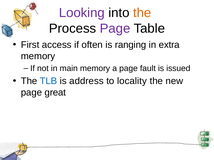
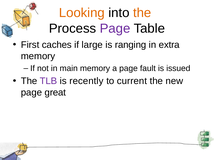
Looking colour: purple -> orange (82, 13)
access: access -> caches (57, 45)
often: often -> large (92, 45)
TLB colour: blue -> purple (48, 81)
address: address -> recently (86, 81)
locality: locality -> current (132, 81)
